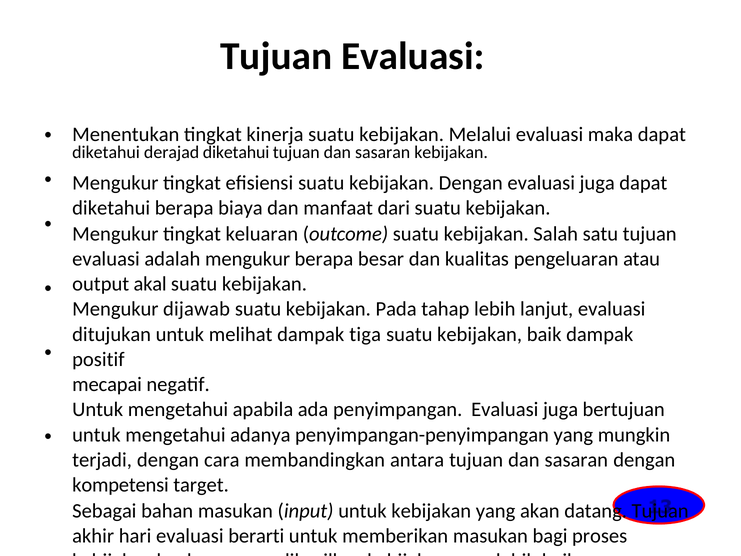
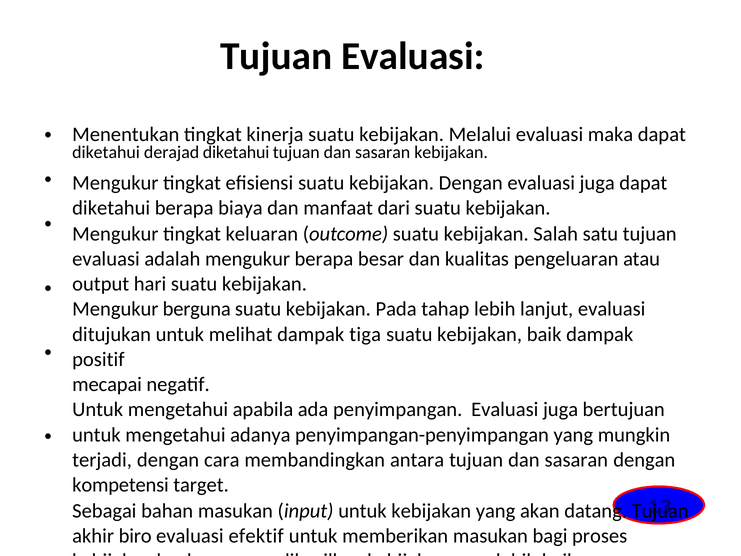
akal: akal -> hari (150, 284)
dijawab: dijawab -> berguna (197, 309)
hari: hari -> biro (135, 536)
berarti: berarti -> efektif (256, 536)
